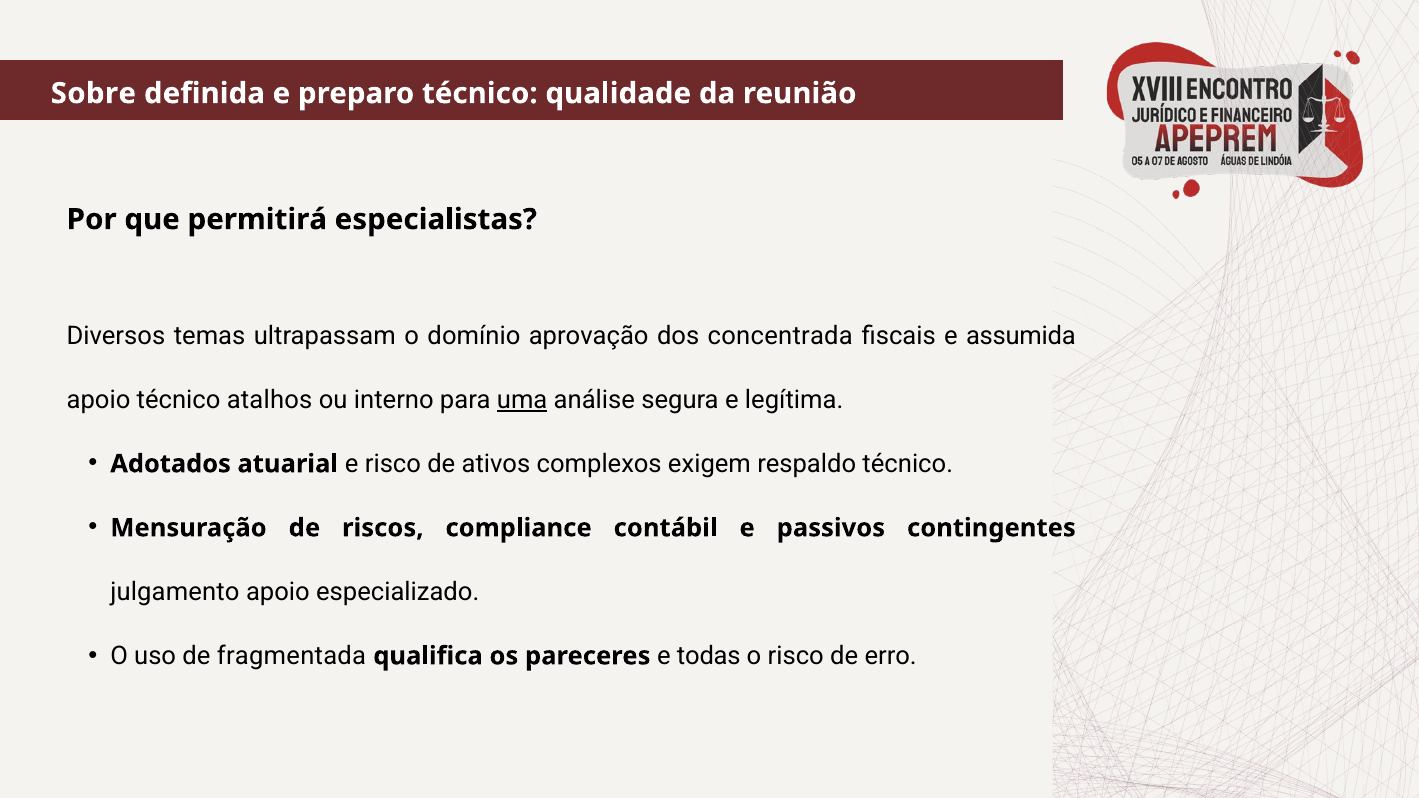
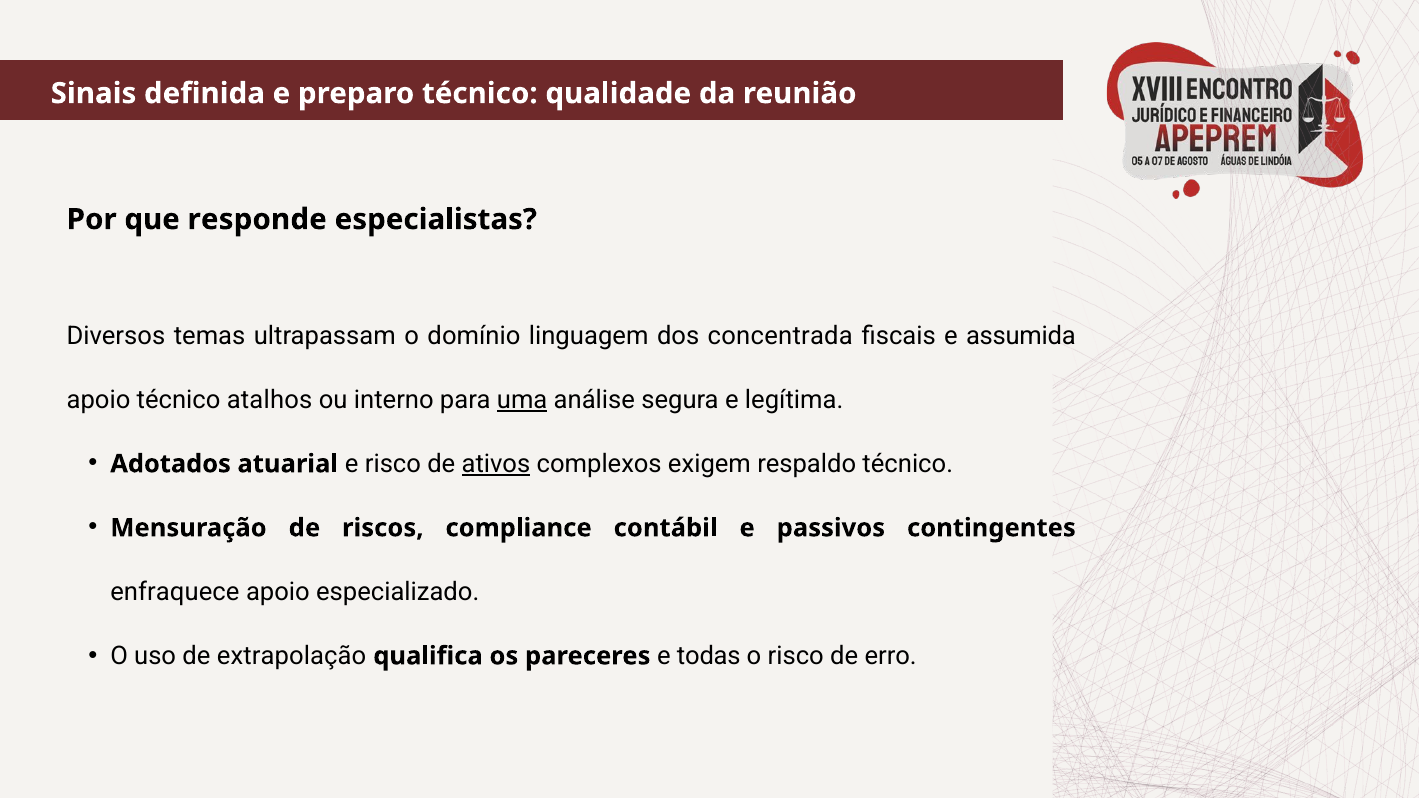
Sobre: Sobre -> Sinais (94, 93)
permitirá: permitirá -> responde (257, 219)
aprovação: aprovação -> linguagem (589, 336)
ativos underline: none -> present (496, 464)
julgamento: julgamento -> enfraquece (175, 592)
fragmentada: fragmentada -> extrapolação (292, 656)
